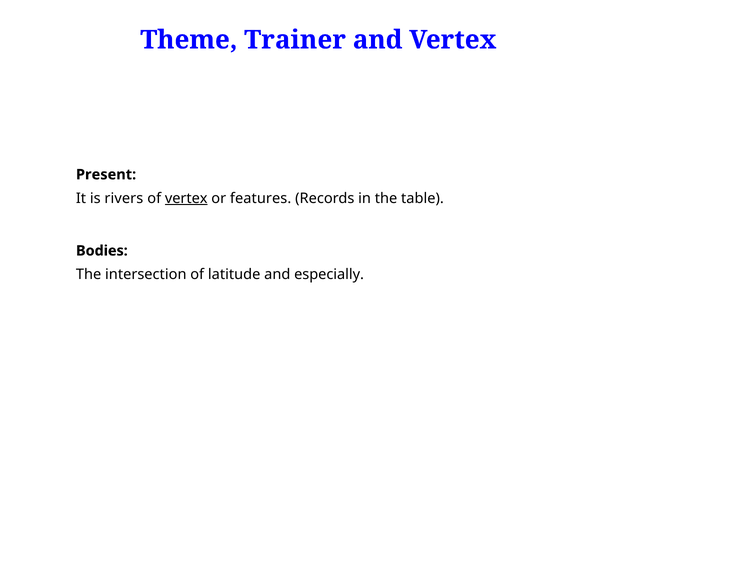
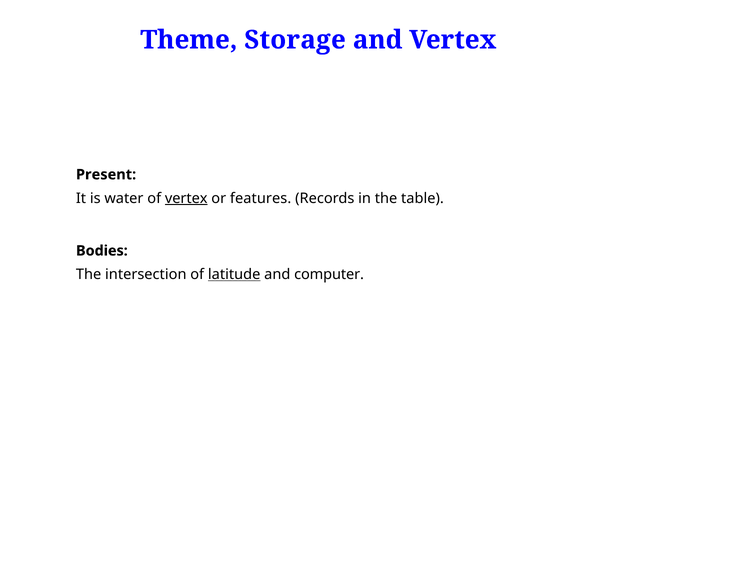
Trainer: Trainer -> Storage (295, 40)
rivers: rivers -> water (124, 198)
latitude underline: none -> present (234, 274)
especially: especially -> computer (329, 274)
